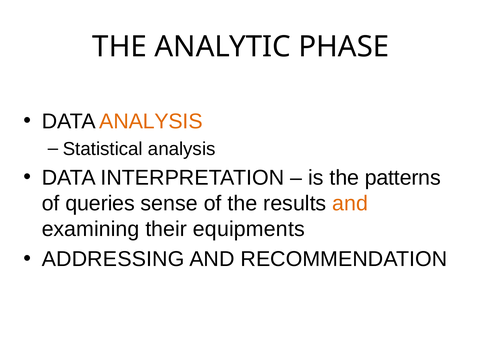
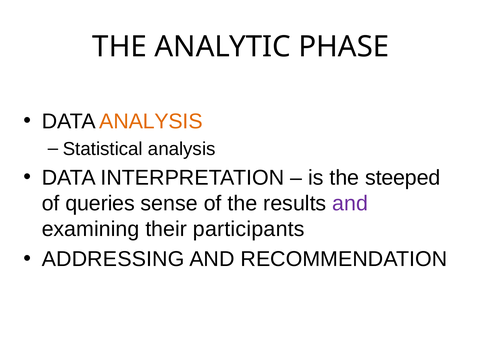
patterns: patterns -> steeped (403, 177)
and colour: orange -> purple (350, 203)
equipments: equipments -> participants (249, 229)
